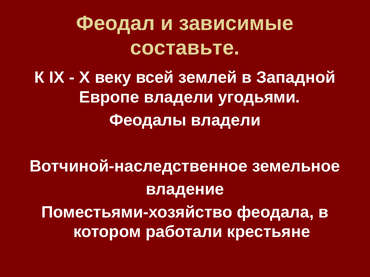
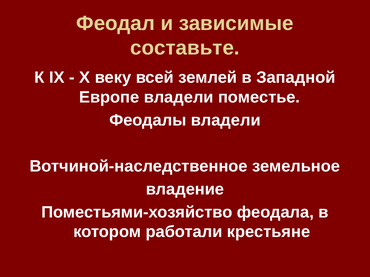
угодьями: угодьями -> поместье (259, 97)
